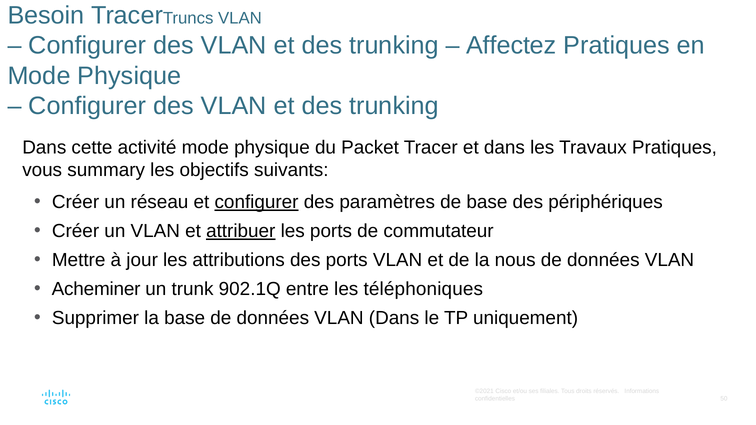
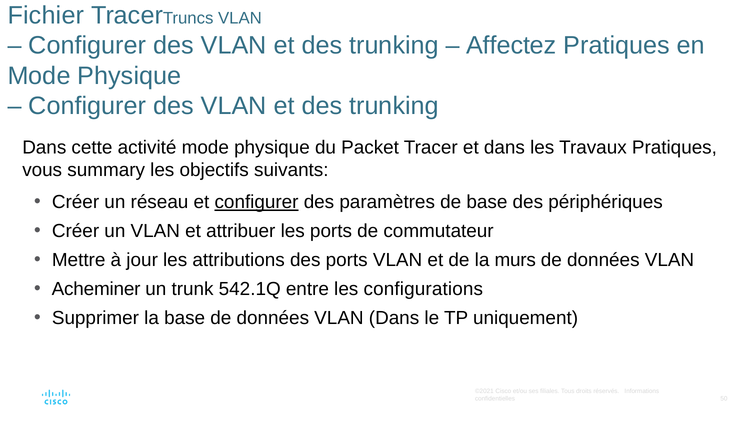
Besoin: Besoin -> Fichier (46, 15)
attribuer underline: present -> none (241, 231)
nous: nous -> murs (515, 260)
902.1Q: 902.1Q -> 542.1Q (250, 289)
téléphoniques: téléphoniques -> configurations (423, 289)
